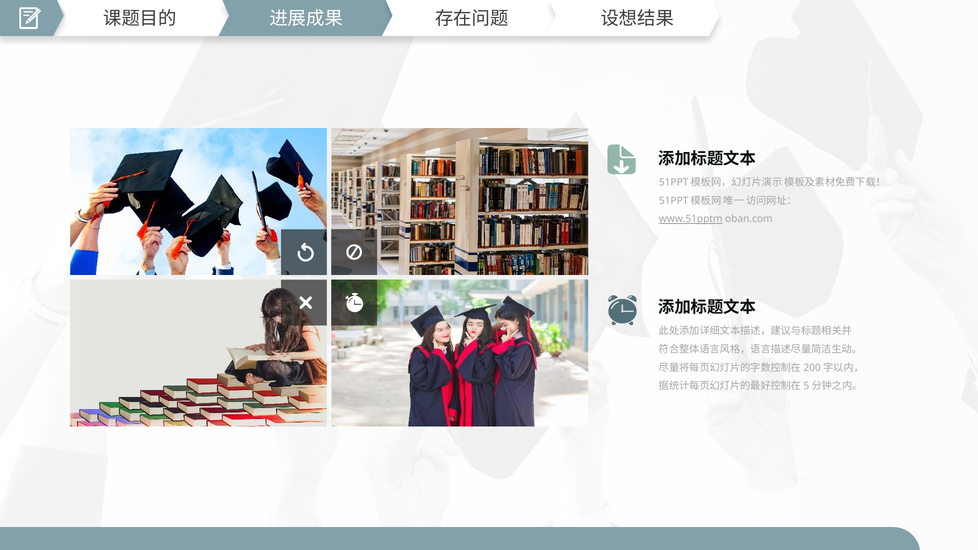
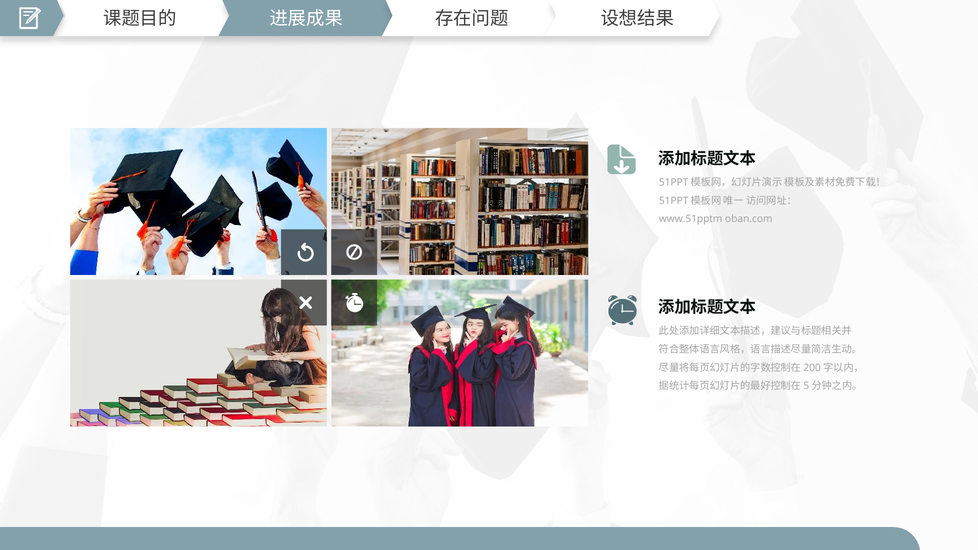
www.51pptm underline: present -> none (691, 219)
